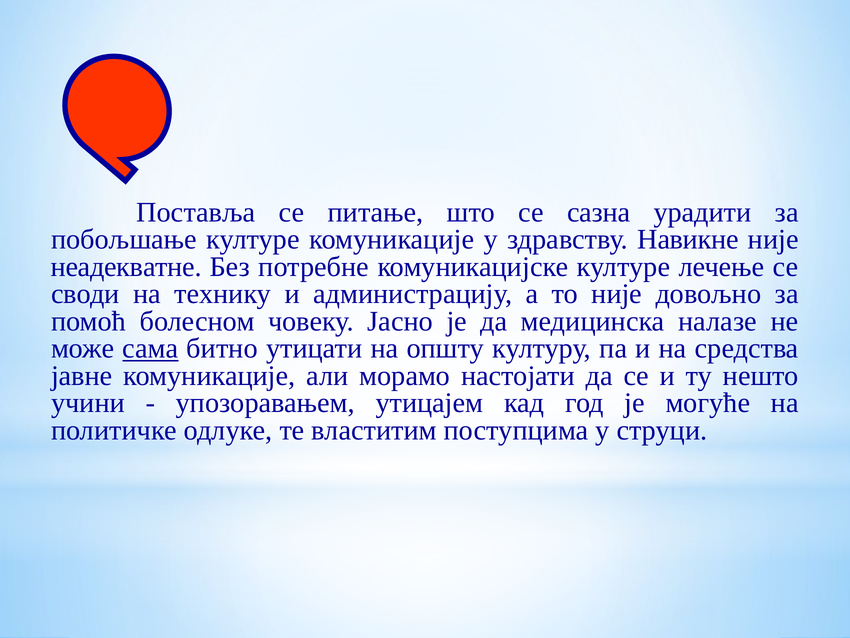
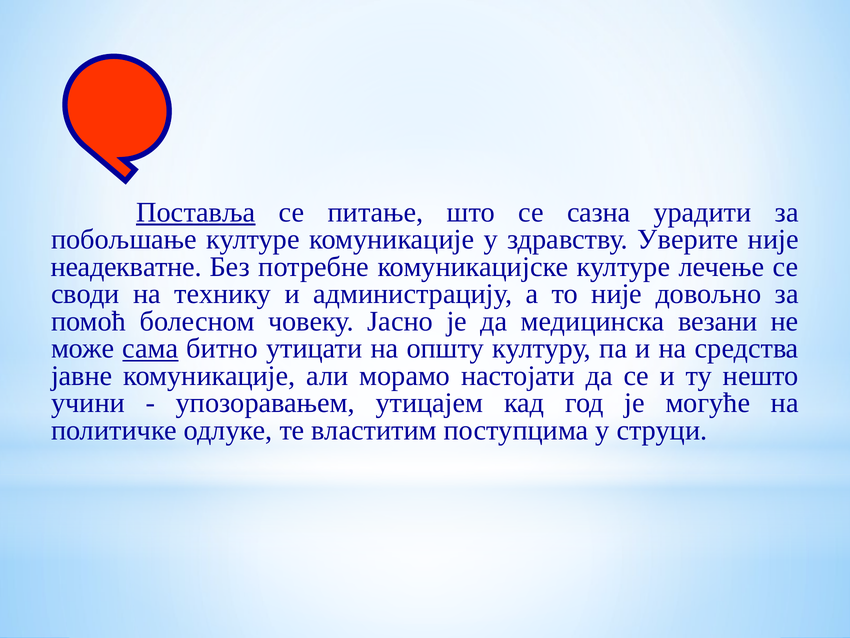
Поставља underline: none -> present (196, 212)
Навикне: Навикне -> Уверите (688, 239)
налазе: налазе -> везани (718, 321)
